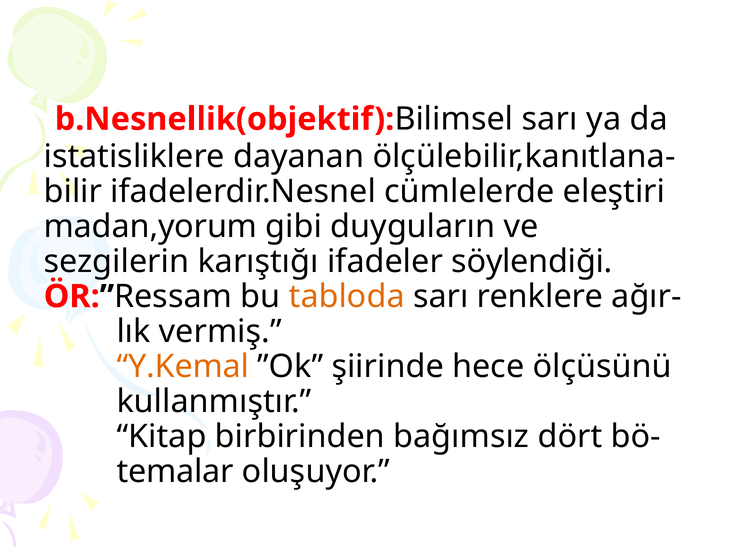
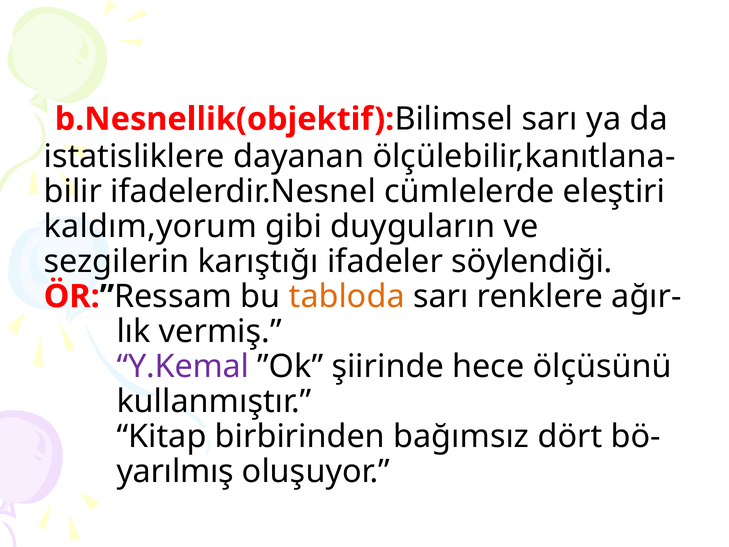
madan,yorum: madan,yorum -> kaldım,yorum (150, 226)
Y.Kemal colour: orange -> purple (183, 366)
temalar: temalar -> yarılmış (175, 471)
